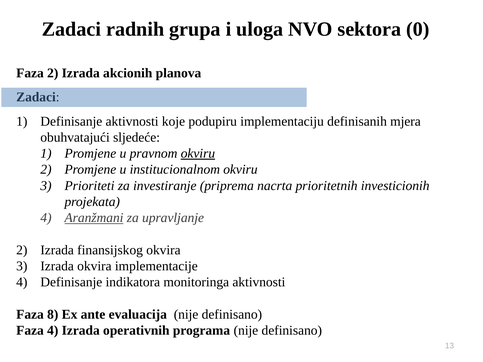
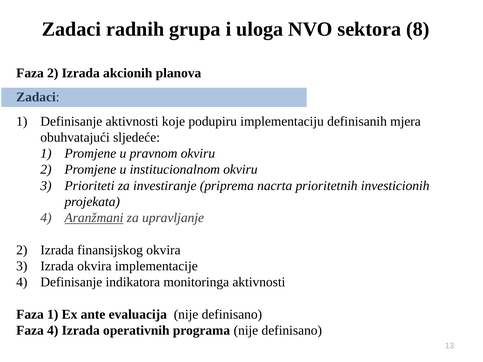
0: 0 -> 8 (418, 29)
okviru underline: present -> none (198, 154)
Faza 8: 8 -> 1 (53, 315)
